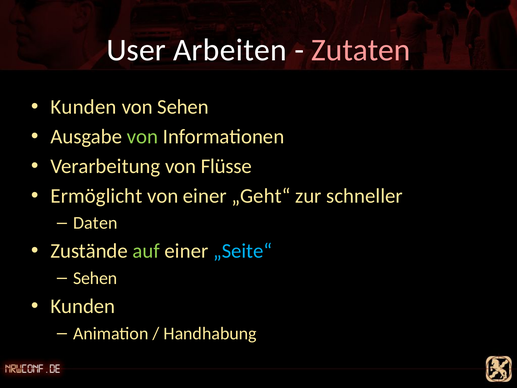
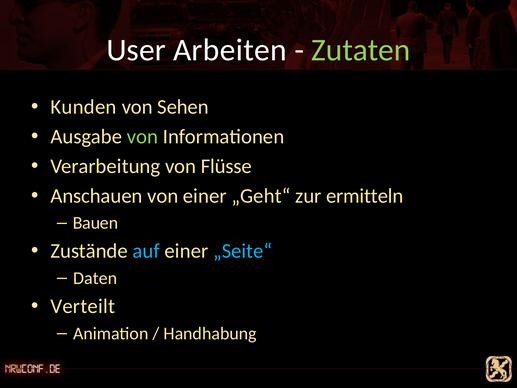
Zutaten colour: pink -> light green (361, 50)
Ermöglicht: Ermöglicht -> Anschauen (96, 196)
schneller: schneller -> ermitteln (365, 196)
Daten: Daten -> Bauen (95, 223)
auf colour: light green -> light blue (146, 251)
Sehen: Sehen -> Daten (95, 278)
Kunden: Kunden -> Verteilt (83, 306)
